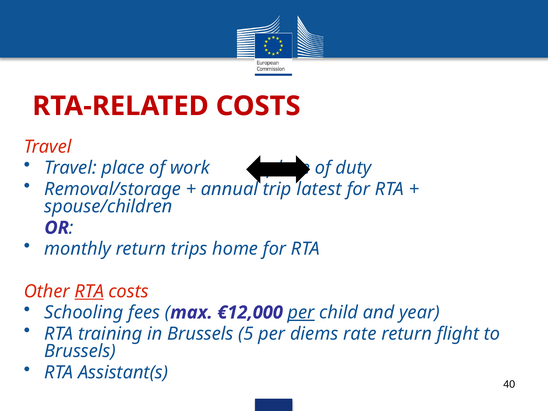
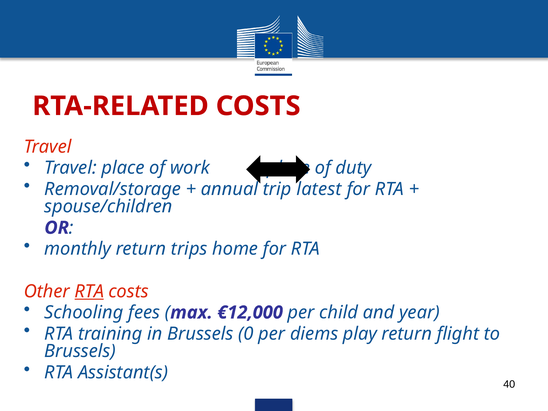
per underline: present -> none (301, 313)
5: 5 -> 0 (246, 334)
rate: rate -> play (360, 334)
